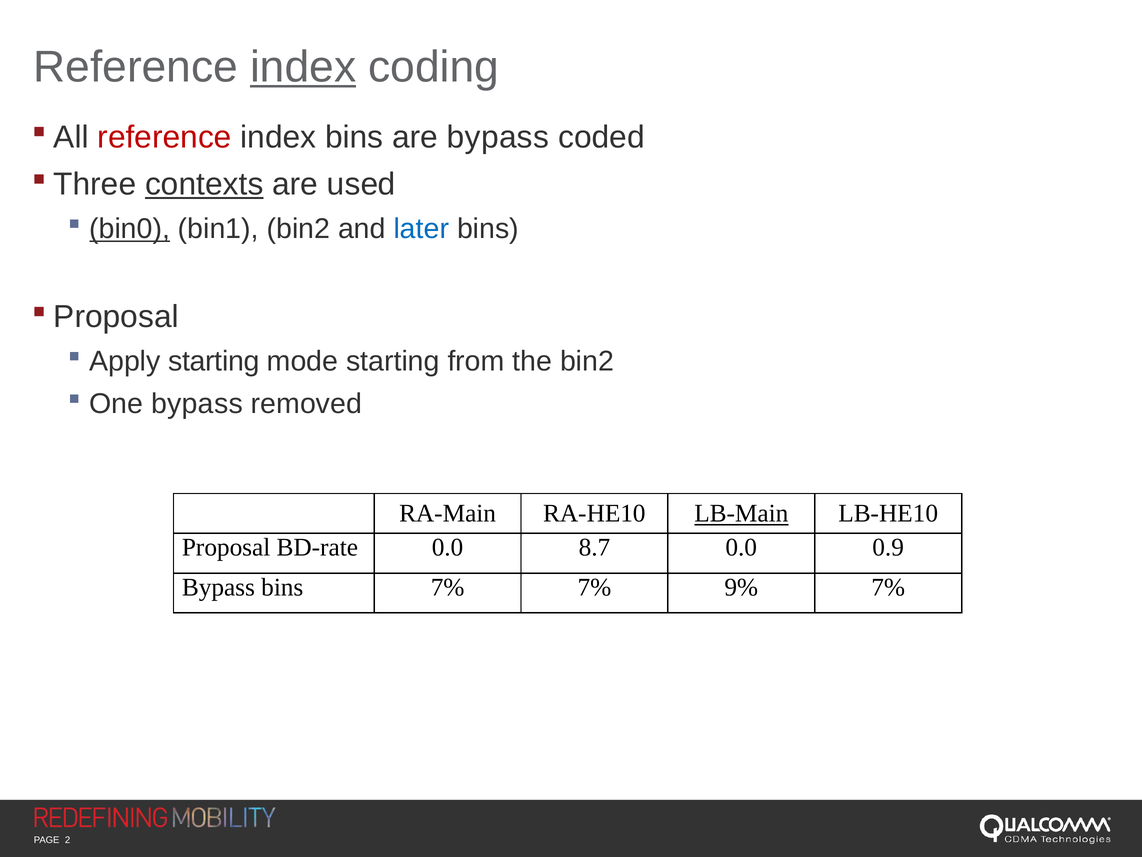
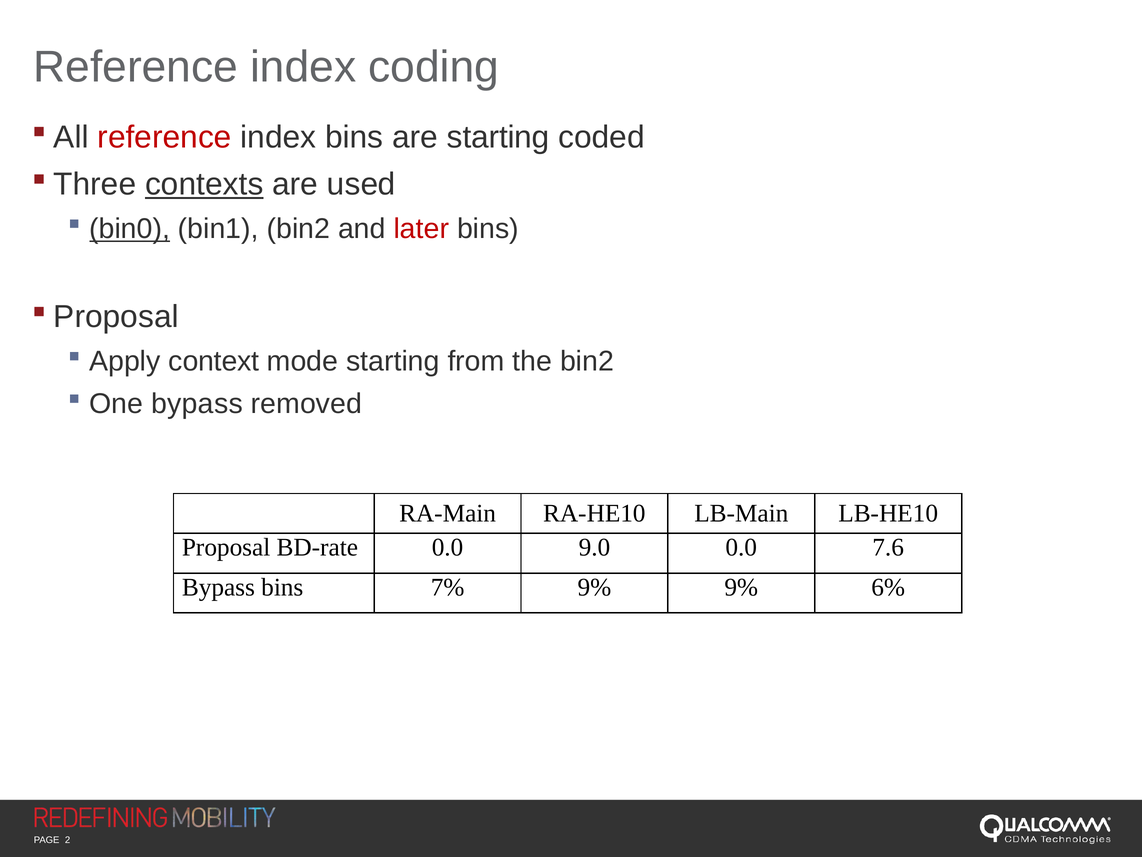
index underline: present -> none (303, 67)
are bypass: bypass -> starting (498, 137)
later colour: blue -> red (421, 229)
Apply starting: starting -> context (214, 361)
LB-Main underline: present -> none (741, 513)
8.7: 8.7 -> 9.0 (594, 547)
0.9: 0.9 -> 7.6 (888, 547)
7% 7%: 7% -> 9% (594, 587)
9% 7%: 7% -> 6% (888, 587)
